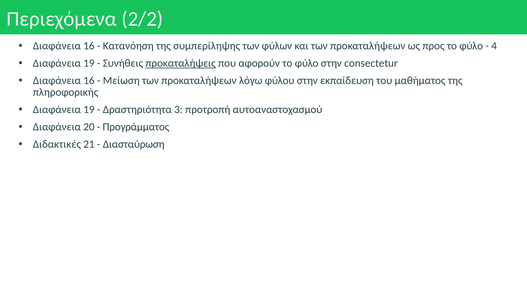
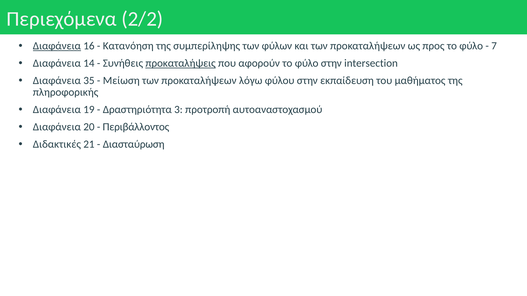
Διαφάνεια underline: none -> present (57, 46)
4: 4 -> 7 (494, 46)
19: 19 -> 14 (89, 63)
consectetur: consectetur -> intersection (371, 63)
16: 16 -> 35 (89, 81)
Προγράμματος: Προγράμματος -> Περιβάλλοντος (136, 127)
